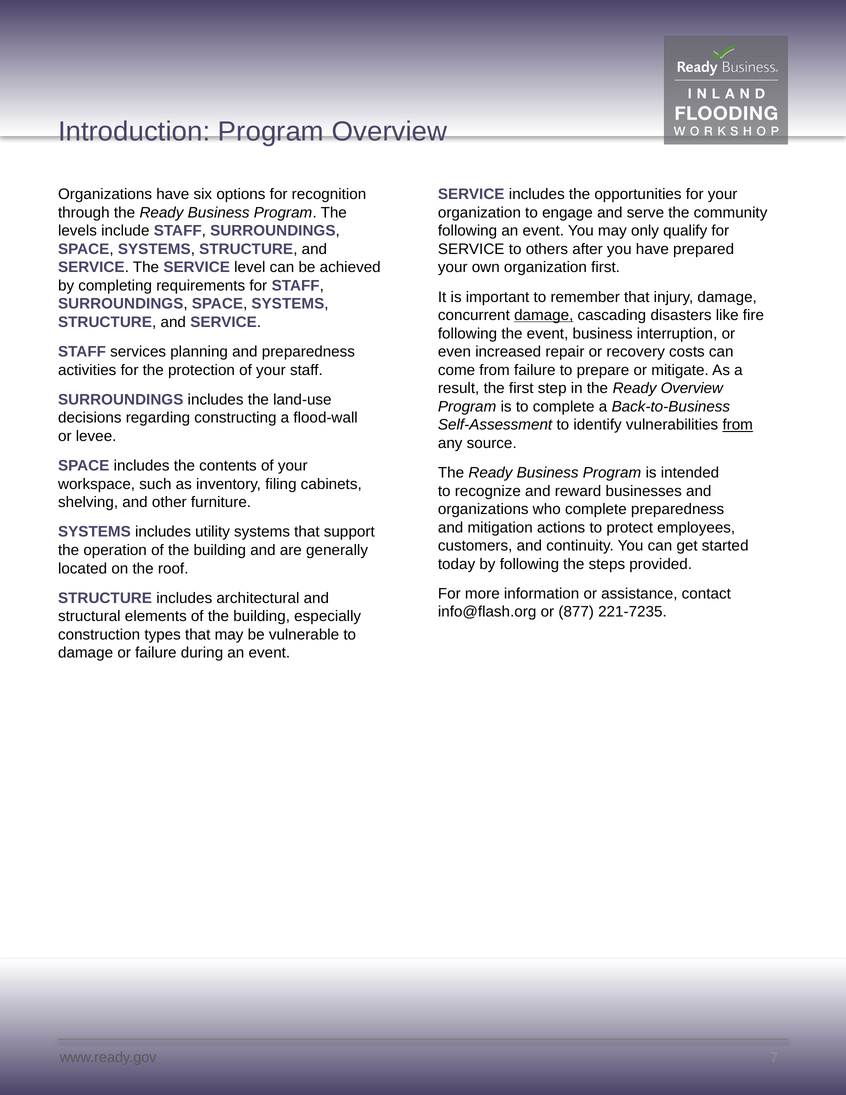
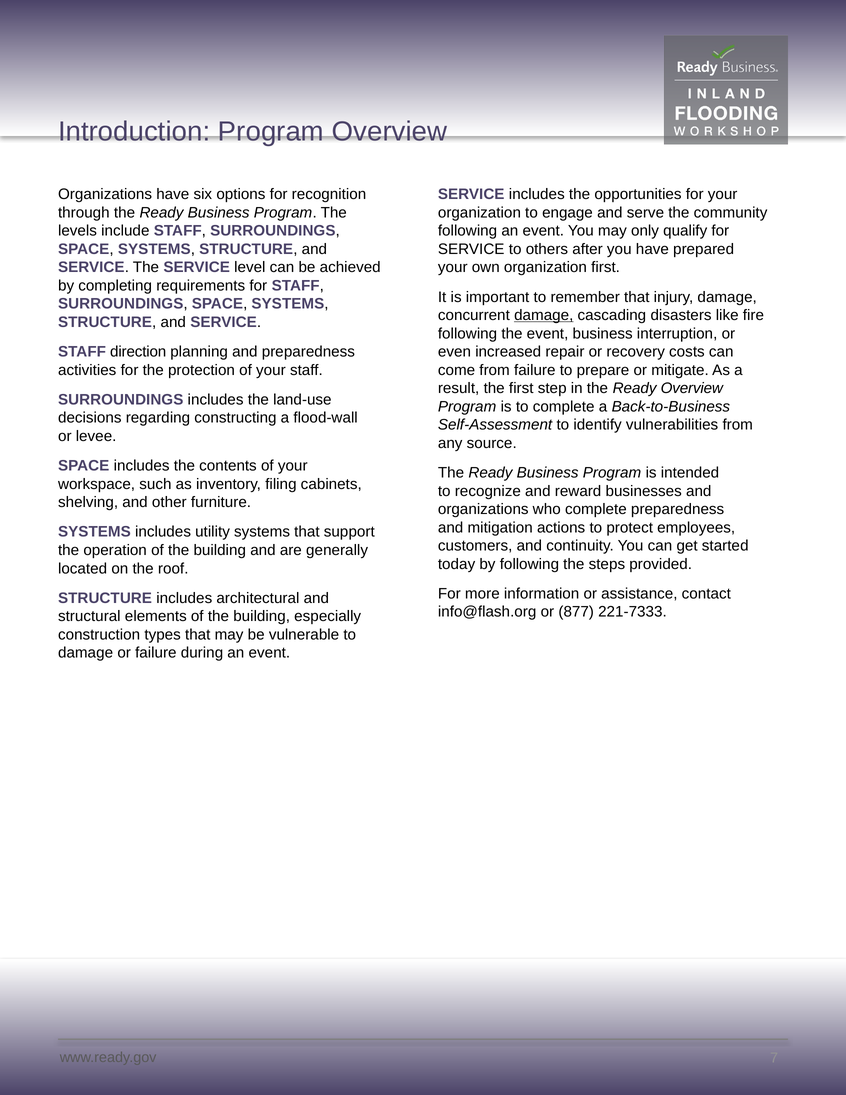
services: services -> direction (138, 352)
from underline: present -> none (738, 425)
221-7235: 221-7235 -> 221-7333 (632, 612)
